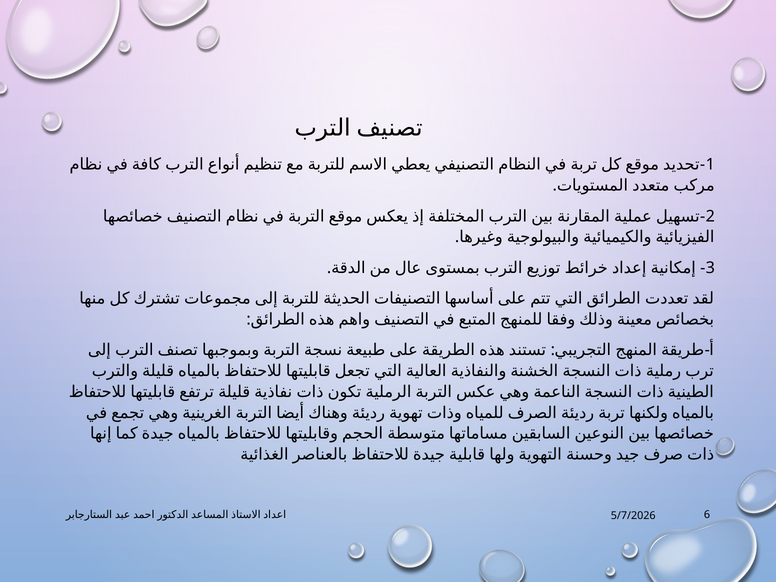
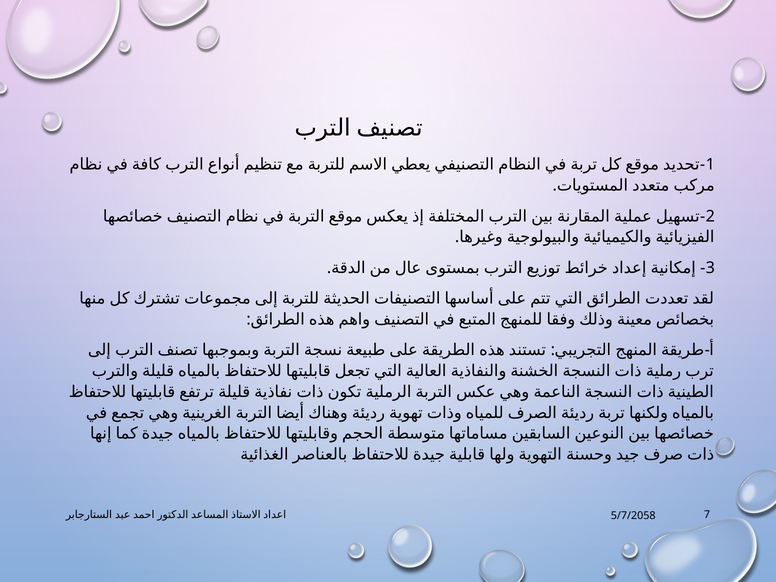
6: 6 -> 7 (707, 515)
5/7/2026: 5/7/2026 -> 5/7/2058 (633, 515)
